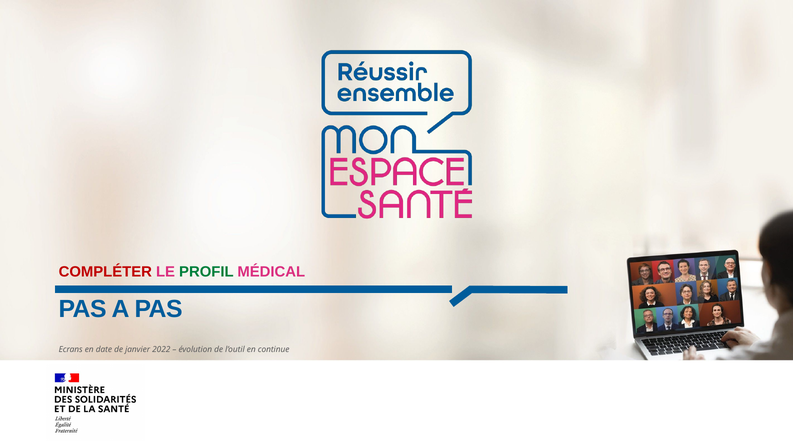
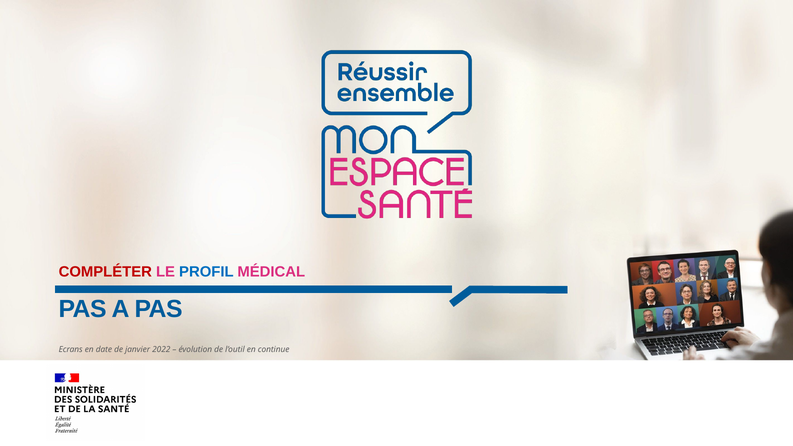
PROFIL colour: green -> blue (206, 272)
